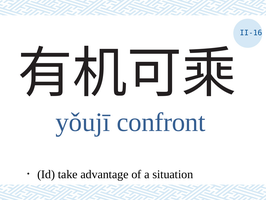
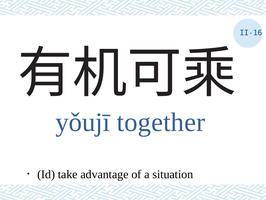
confront: confront -> together (161, 122)
